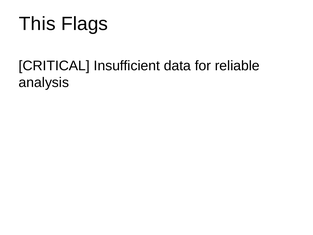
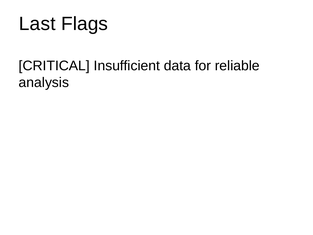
This: This -> Last (37, 24)
